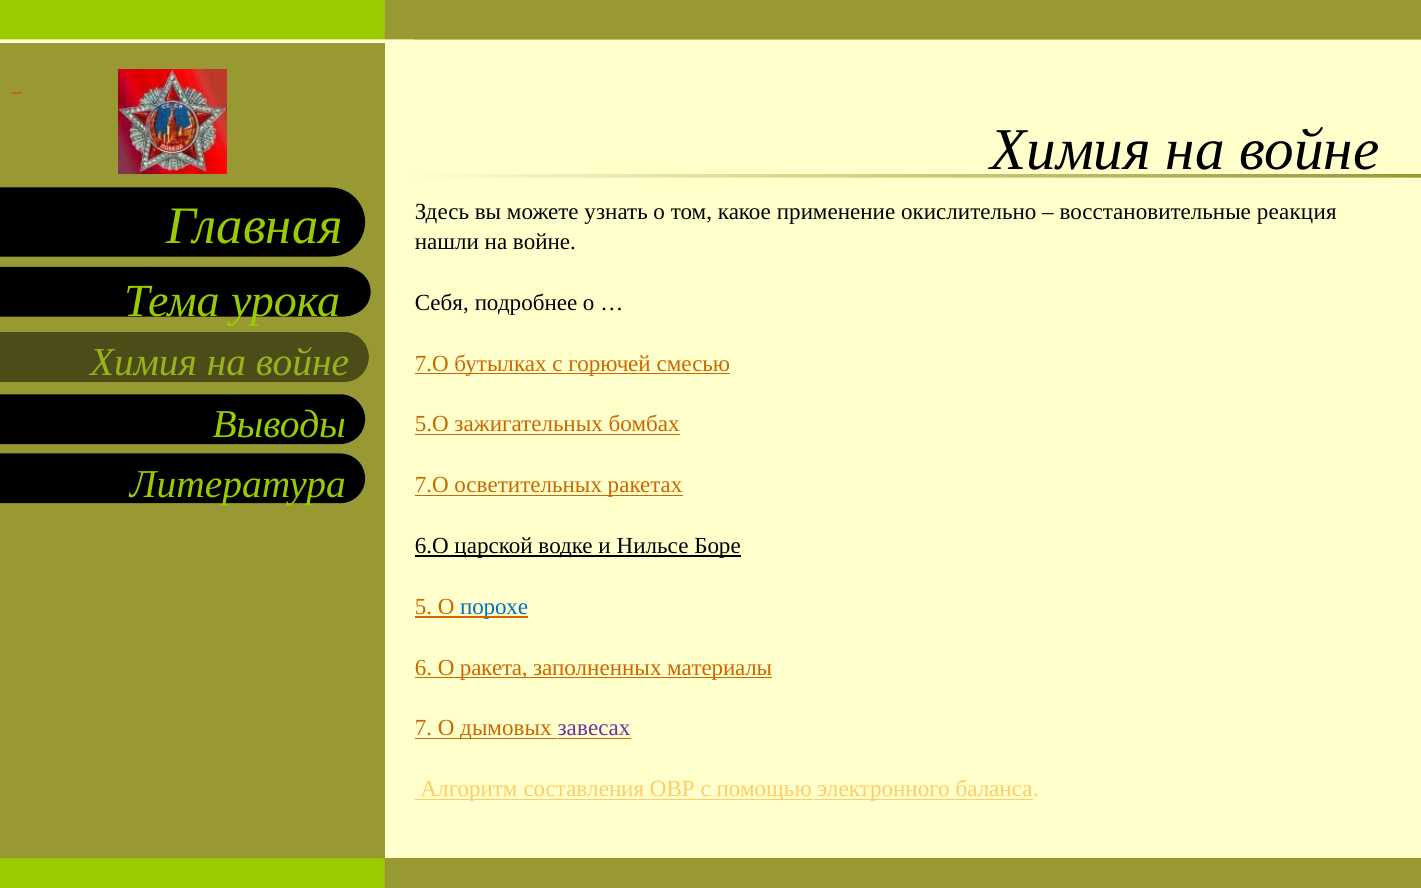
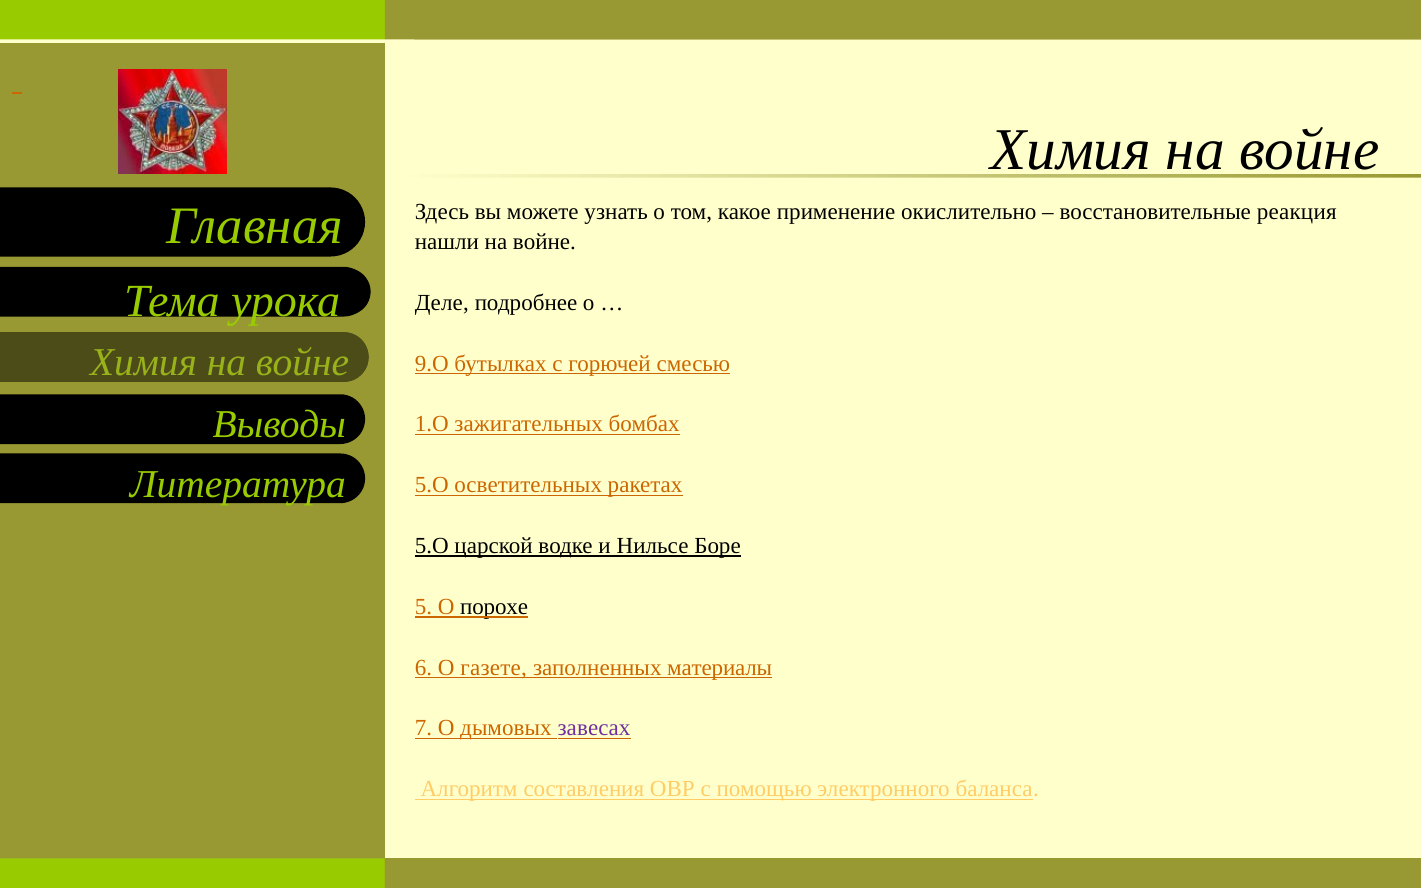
Себя: Себя -> Деле (442, 303)
7.О: 7.О -> 9.О (432, 364)
5.О: 5.О -> 1.О (432, 424)
7.О: 7.О -> 5.О (432, 485)
6.О: 6.О -> 5.О (432, 546)
порохе colour: blue -> black (494, 607)
ракета: ракета -> газете (494, 668)
